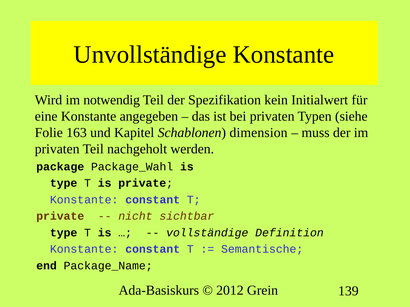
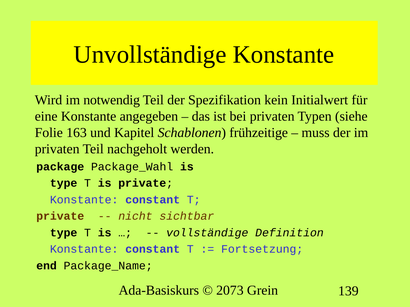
dimension: dimension -> frühzeitige (259, 133)
Semantische: Semantische -> Fortsetzung (262, 250)
2012: 2012 -> 2073 (230, 291)
